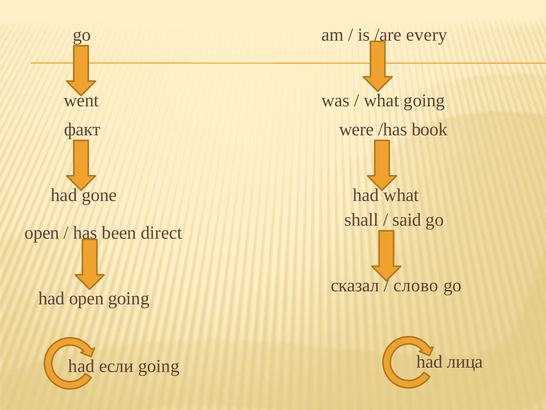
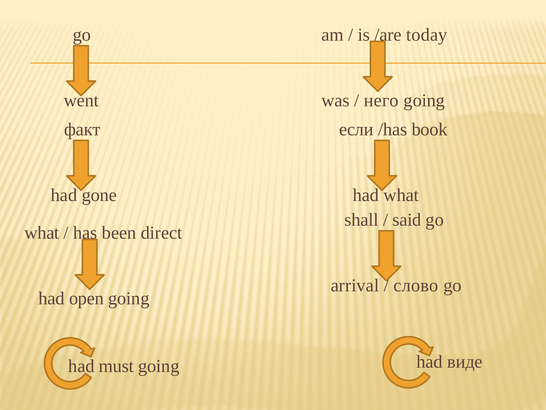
every: every -> today (427, 35)
what: what -> него (381, 100)
were: were -> если (356, 129)
open: open -> what (42, 233)
сказал: сказал -> arrival (355, 285)
лица: лица -> виде (465, 362)
если: если -> must (116, 366)
